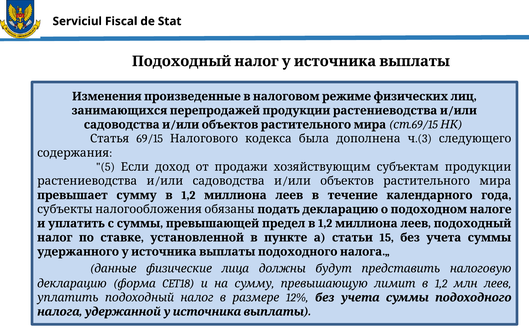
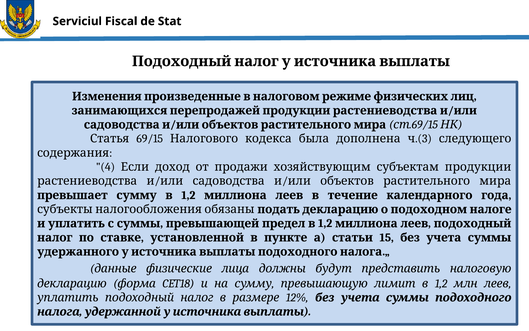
5: 5 -> 4 (105, 167)
